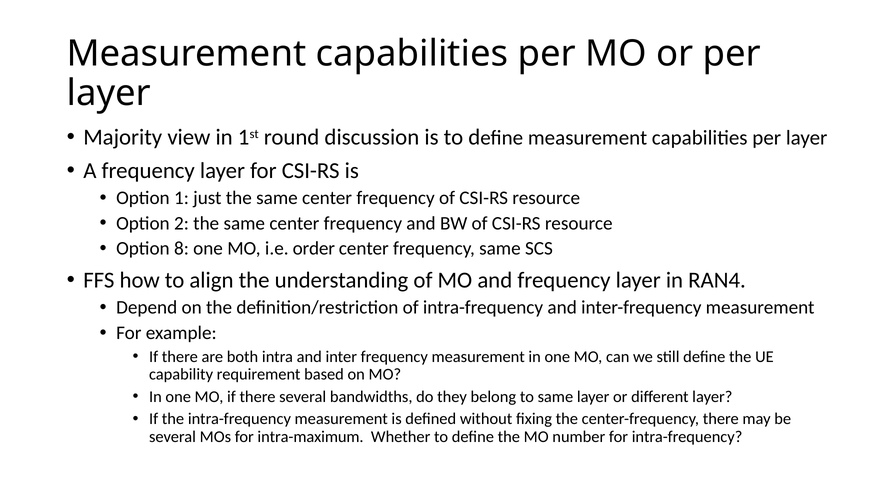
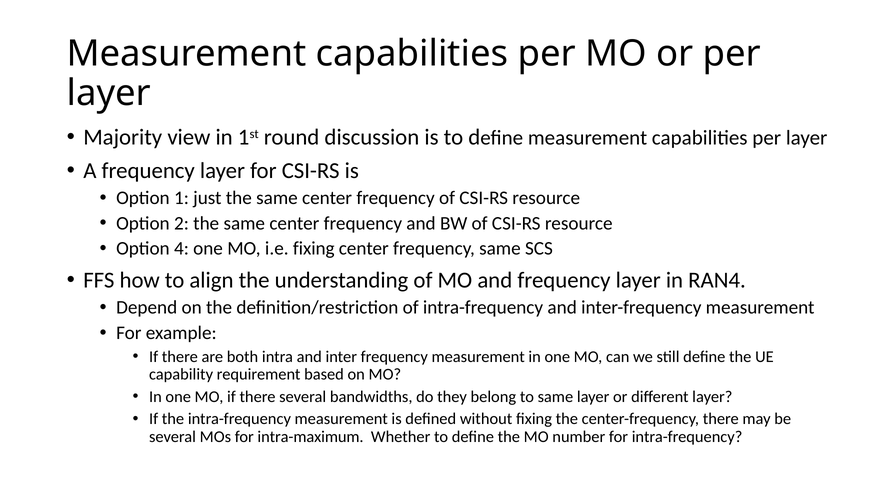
8: 8 -> 4 (181, 249)
i.e order: order -> fixing (314, 249)
